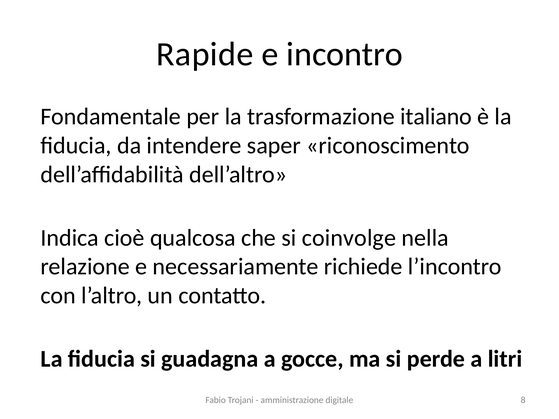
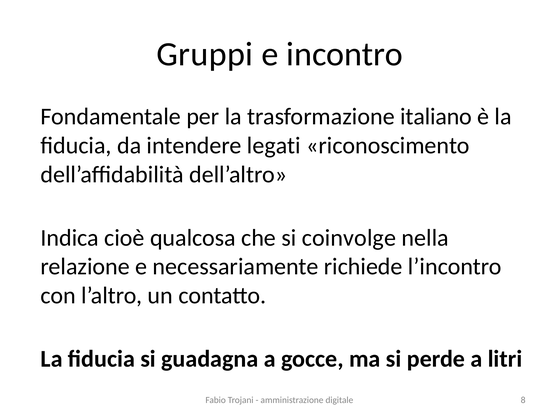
Rapide: Rapide -> Gruppi (205, 54)
saper: saper -> legati (274, 146)
